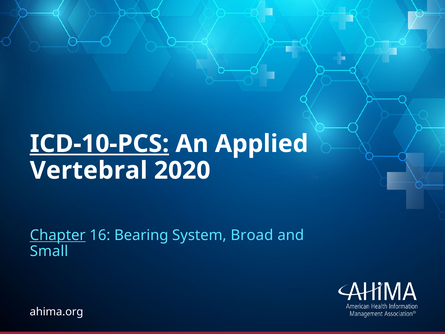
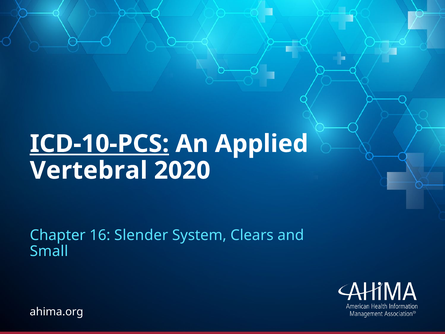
Chapter underline: present -> none (58, 235)
Bearing: Bearing -> Slender (141, 235)
Broad: Broad -> Clears (252, 235)
